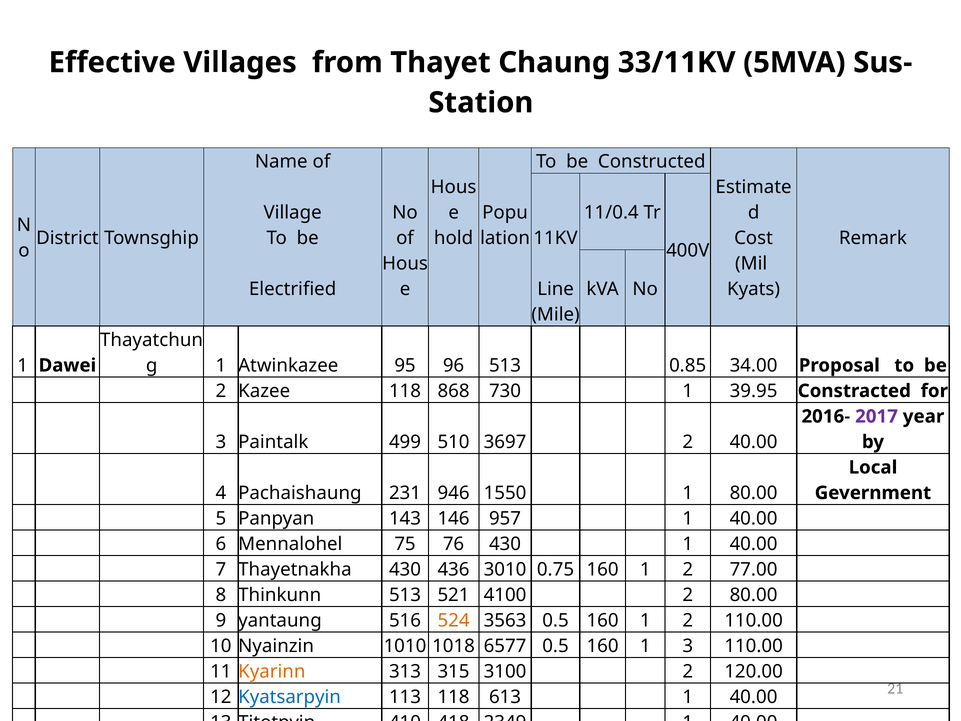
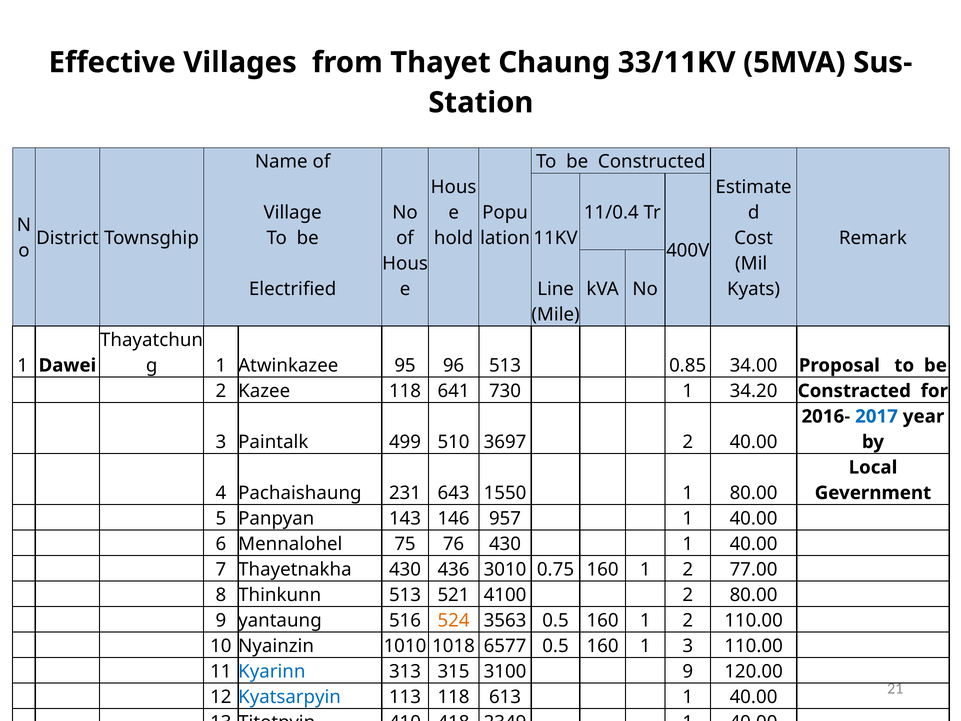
868: 868 -> 641 (454, 391)
39.95: 39.95 -> 34.20 (754, 391)
2017 colour: purple -> blue (877, 416)
946: 946 -> 643 (454, 493)
Kyarinn colour: orange -> blue (272, 671)
3100 2: 2 -> 9 (688, 671)
